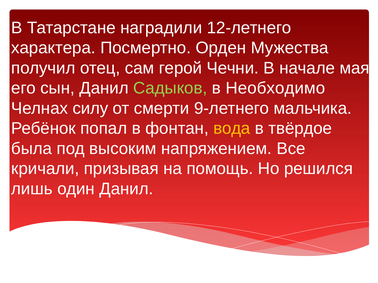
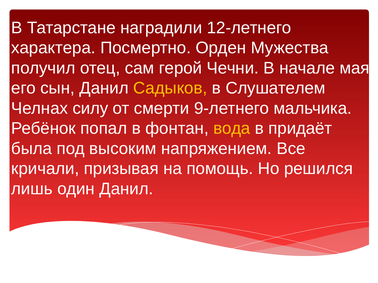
Садыков colour: light green -> yellow (170, 88)
Необходимо: Необходимо -> Слушателем (275, 88)
твёрдое: твёрдое -> придаёт (300, 129)
